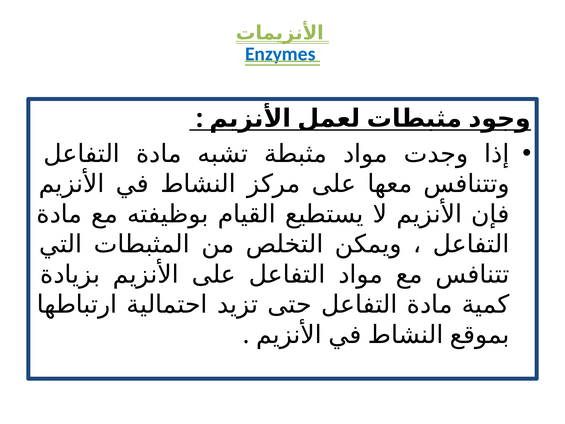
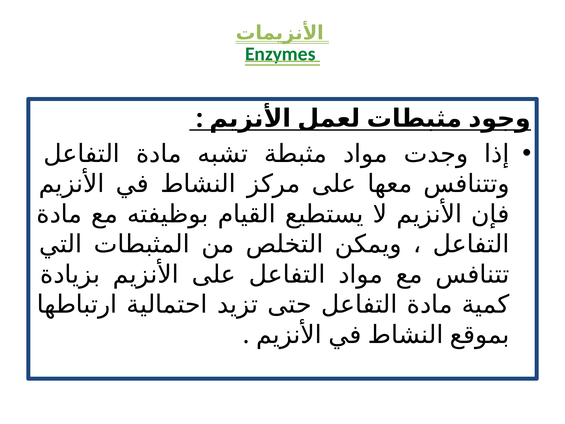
Enzymes colour: blue -> green (280, 54)
